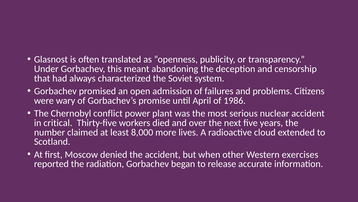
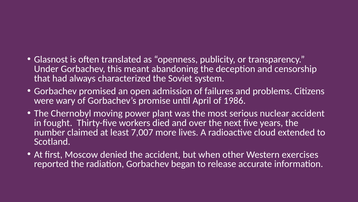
conflict: conflict -> moving (108, 113)
critical: critical -> fought (58, 122)
8,000: 8,000 -> 7,007 (142, 132)
